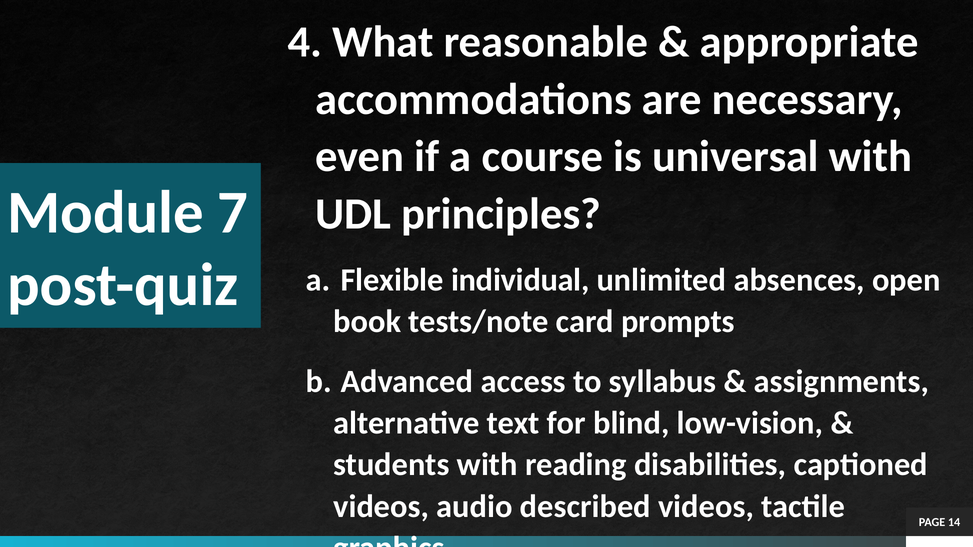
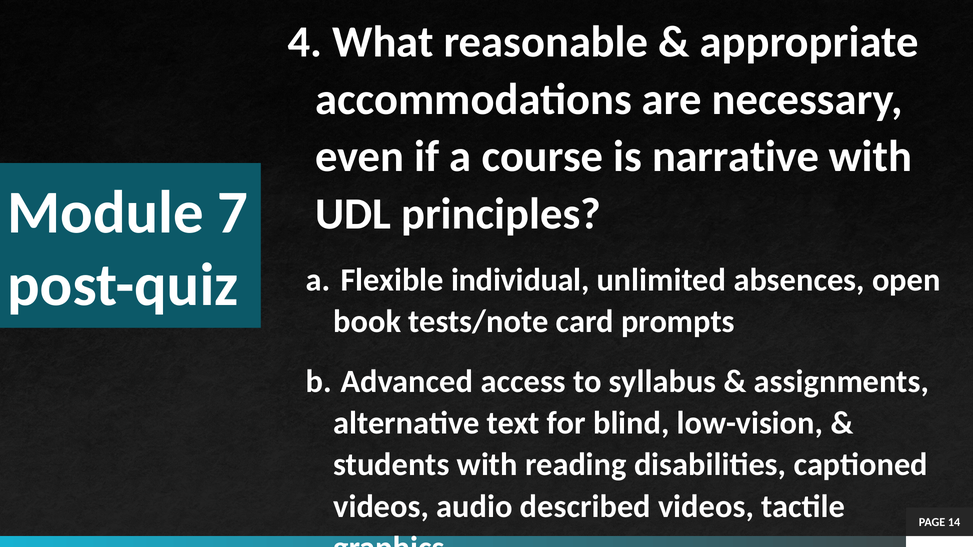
universal: universal -> narrative (736, 157)
